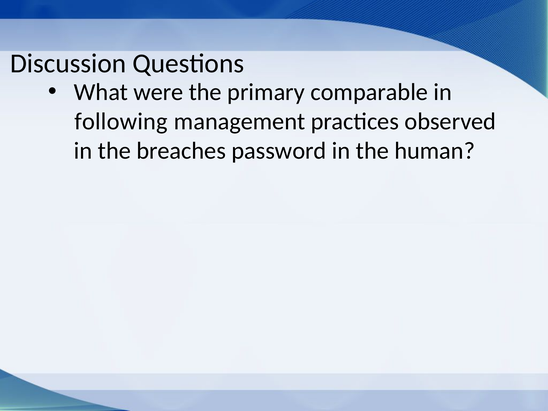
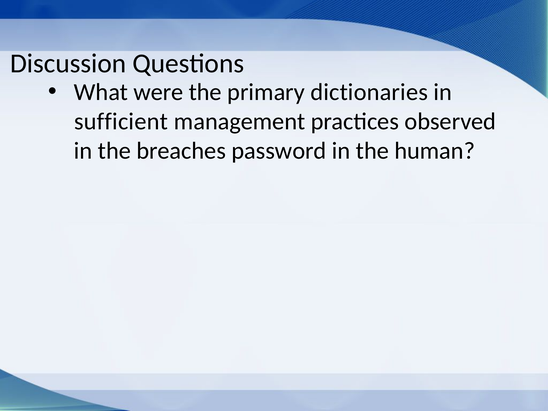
comparable: comparable -> dictionaries (369, 92)
following: following -> sufficient (121, 121)
